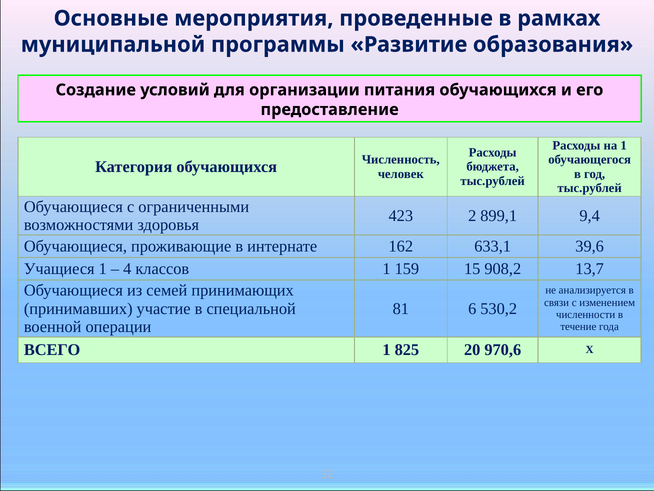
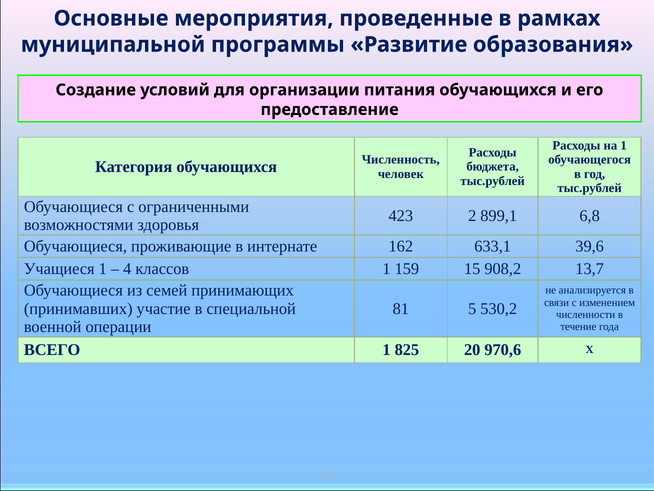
9,4: 9,4 -> 6,8 (590, 215)
6: 6 -> 5 (472, 308)
